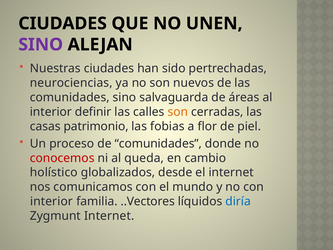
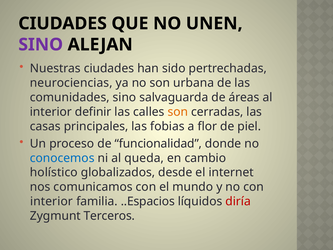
nuevos: nuevos -> urbana (194, 83)
patrimonio: patrimonio -> principales (96, 126)
de comunidades: comunidades -> funcionalidad (158, 143)
conocemos colour: red -> blue (62, 158)
..Vectores: ..Vectores -> ..Espacios (148, 201)
diría colour: blue -> red (238, 201)
Zygmunt Internet: Internet -> Terceros (109, 216)
